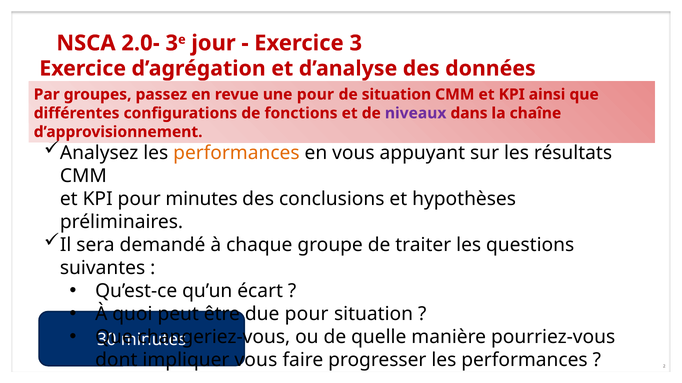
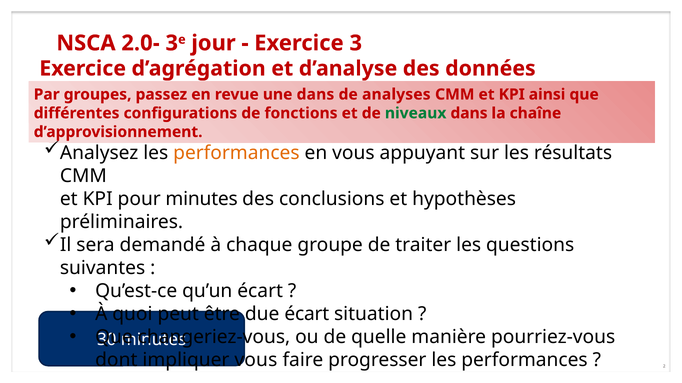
une pour: pour -> dans (315, 95)
de situation: situation -> analyses (396, 95)
niveaux colour: purple -> green (416, 113)
due pour: pour -> écart (307, 314)
